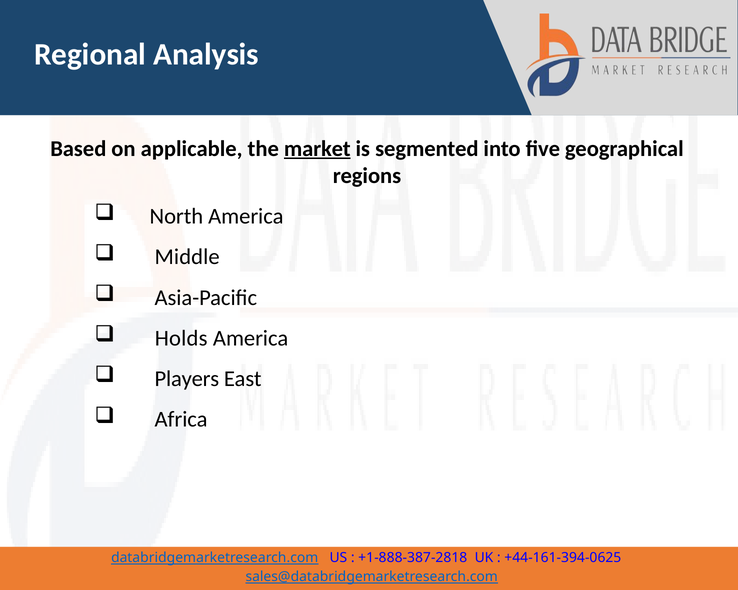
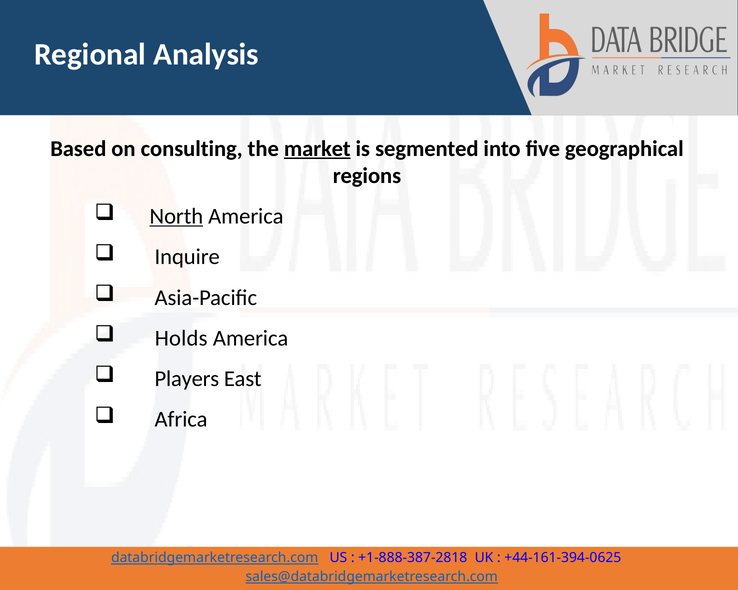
applicable: applicable -> consulting (192, 149)
North underline: none -> present (176, 217)
Middle: Middle -> Inquire (187, 257)
